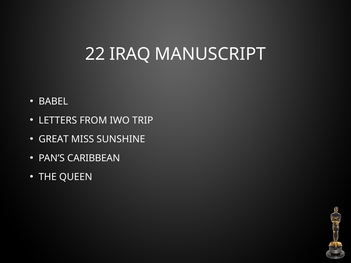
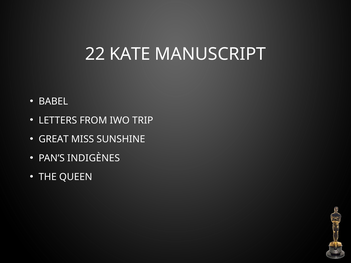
IRAQ: IRAQ -> KATE (130, 54)
CARIBBEAN: CARIBBEAN -> INDIGÈNES (94, 158)
